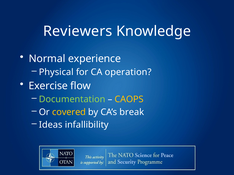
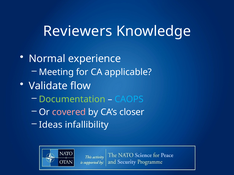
Physical: Physical -> Meeting (56, 72)
operation: operation -> applicable (128, 72)
Exercise: Exercise -> Validate (48, 86)
CAOPS colour: yellow -> light blue (129, 100)
covered colour: yellow -> pink (69, 112)
break: break -> closer (132, 112)
